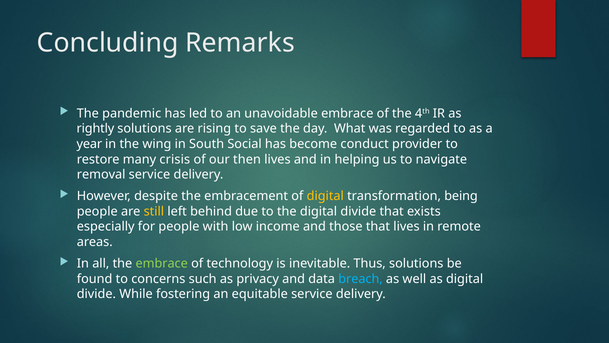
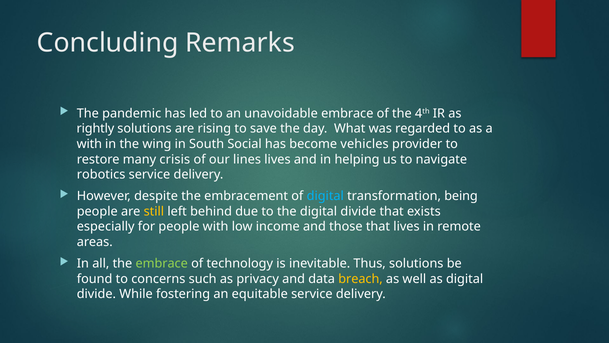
year: year -> with (89, 144)
conduct: conduct -> vehicles (365, 144)
then: then -> lines (247, 159)
removal: removal -> robotics (101, 174)
digital colour: yellow -> light blue (325, 196)
breach colour: light blue -> yellow (361, 279)
